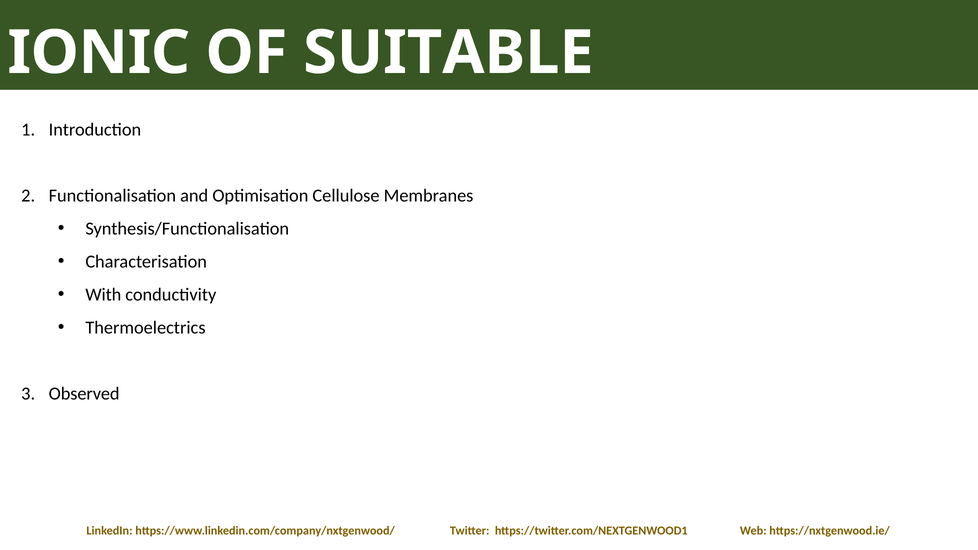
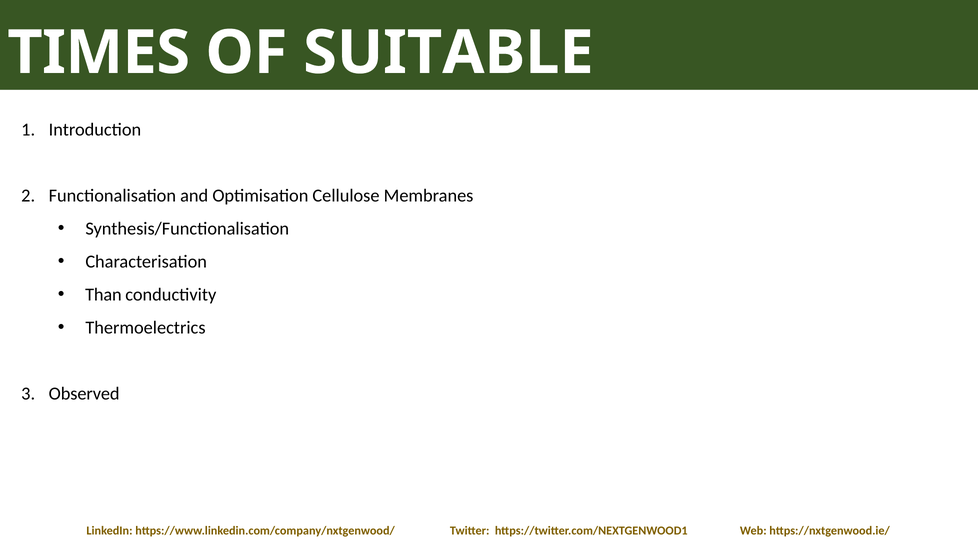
IONIC: IONIC -> TIMES (99, 53)
With: With -> Than (103, 295)
